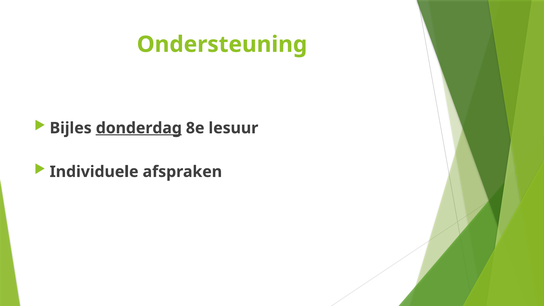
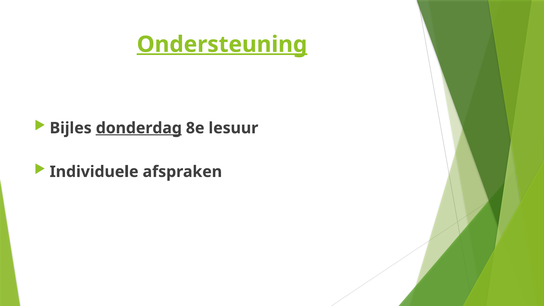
Ondersteuning underline: none -> present (222, 44)
